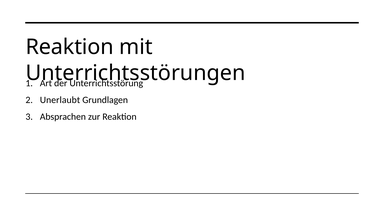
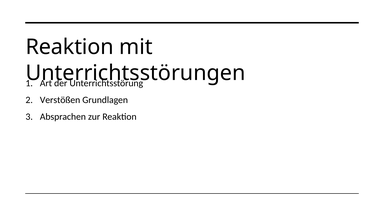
Unerlaubt: Unerlaubt -> Verstößen (60, 100)
